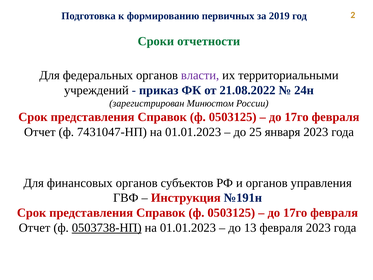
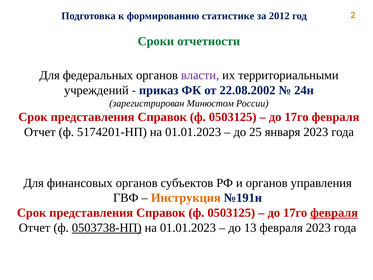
первичных: первичных -> статистике (228, 16)
2019: 2019 -> 2012 (279, 16)
21.08.2022: 21.08.2022 -> 22.08.2002 (248, 90)
7431047-НП: 7431047-НП -> 5174201-НП (112, 132)
Инструкция colour: red -> orange (186, 198)
февраля underline: none -> present (334, 213)
